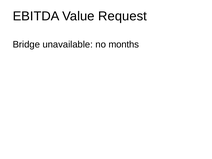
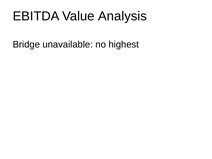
Request: Request -> Analysis (123, 16)
months: months -> highest (124, 44)
